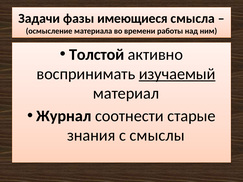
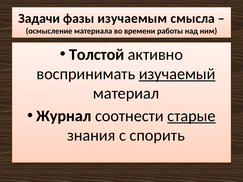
имеющиеся: имеющиеся -> изучаемым (132, 19)
старые underline: none -> present (191, 116)
смыслы: смыслы -> спорить (157, 136)
